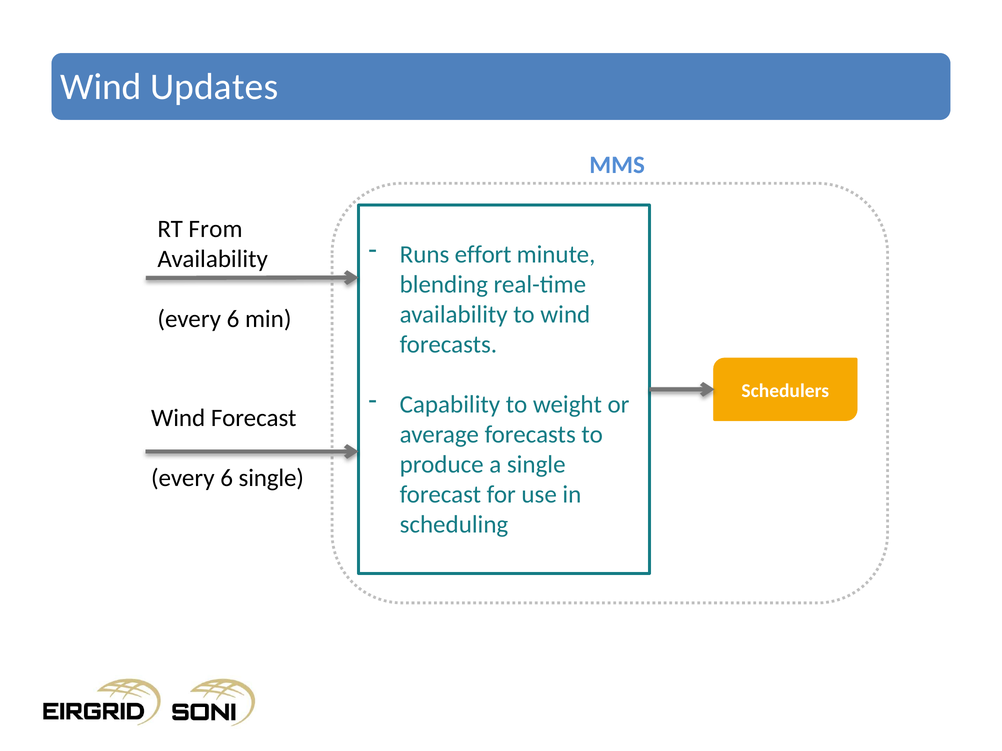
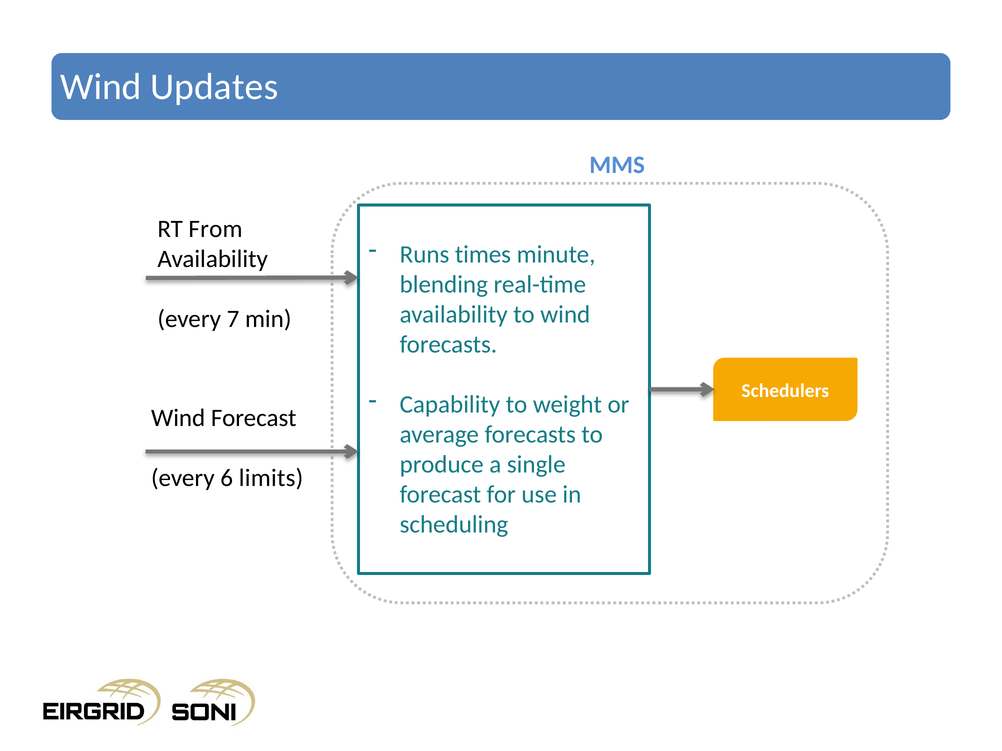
effort: effort -> times (483, 254)
6: 6 -> 7 (233, 319)
6 single: single -> limits (271, 478)
